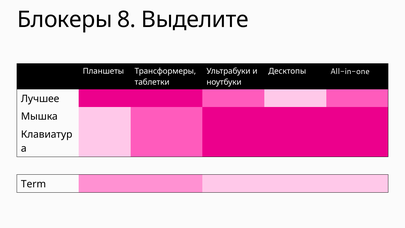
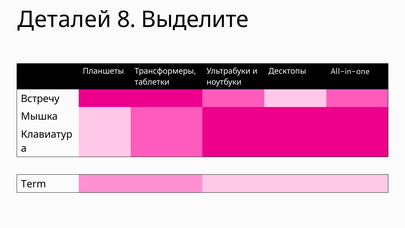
Блокеры: Блокеры -> Деталей (65, 20)
Лучшее: Лучшее -> Встречу (40, 99)
